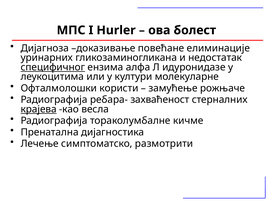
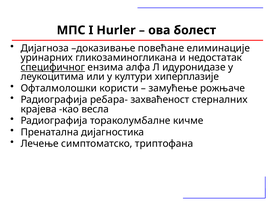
молекуларне: молекуларне -> хиперплазије (187, 77)
крајева underline: present -> none (39, 109)
размотрити: размотрити -> триптофана (164, 144)
